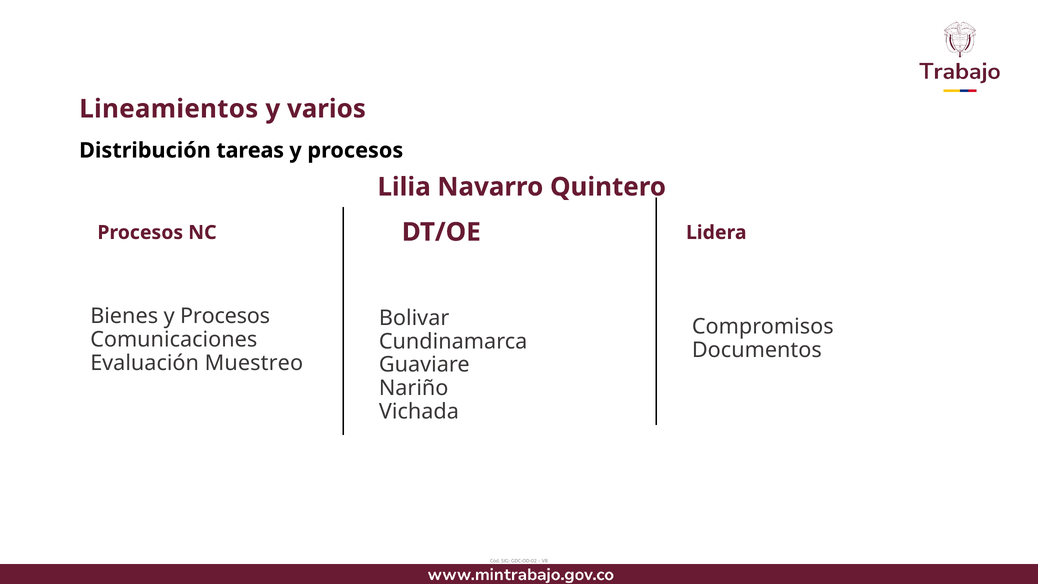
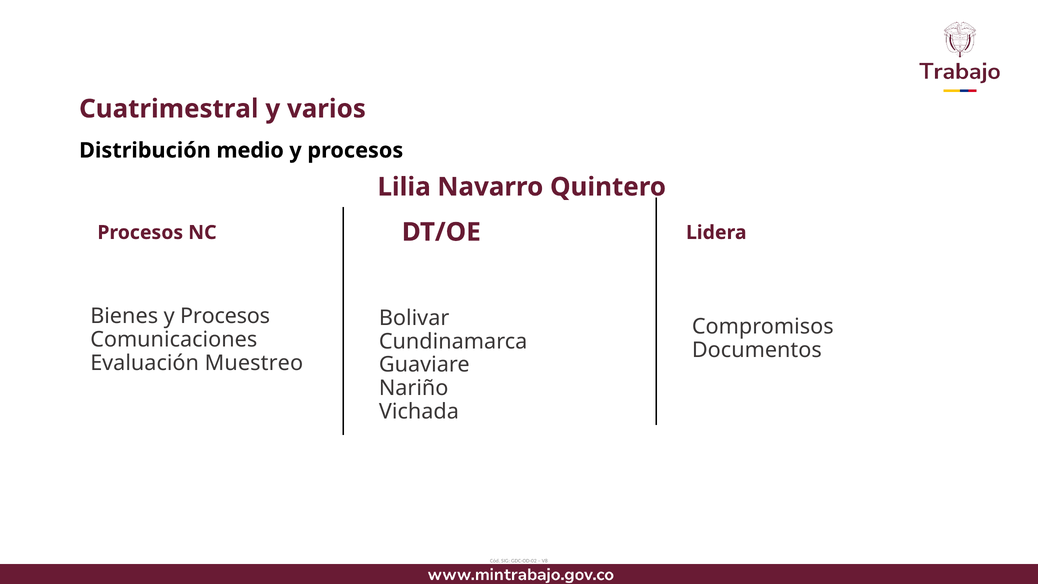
Lineamientos: Lineamientos -> Cuatrimestral (169, 109)
tareas: tareas -> medio (250, 150)
